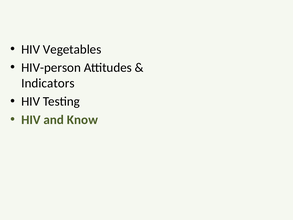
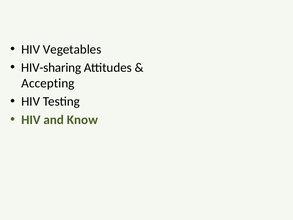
HIV-person: HIV-person -> HIV-sharing (51, 67)
Indicators: Indicators -> Accepting (48, 83)
